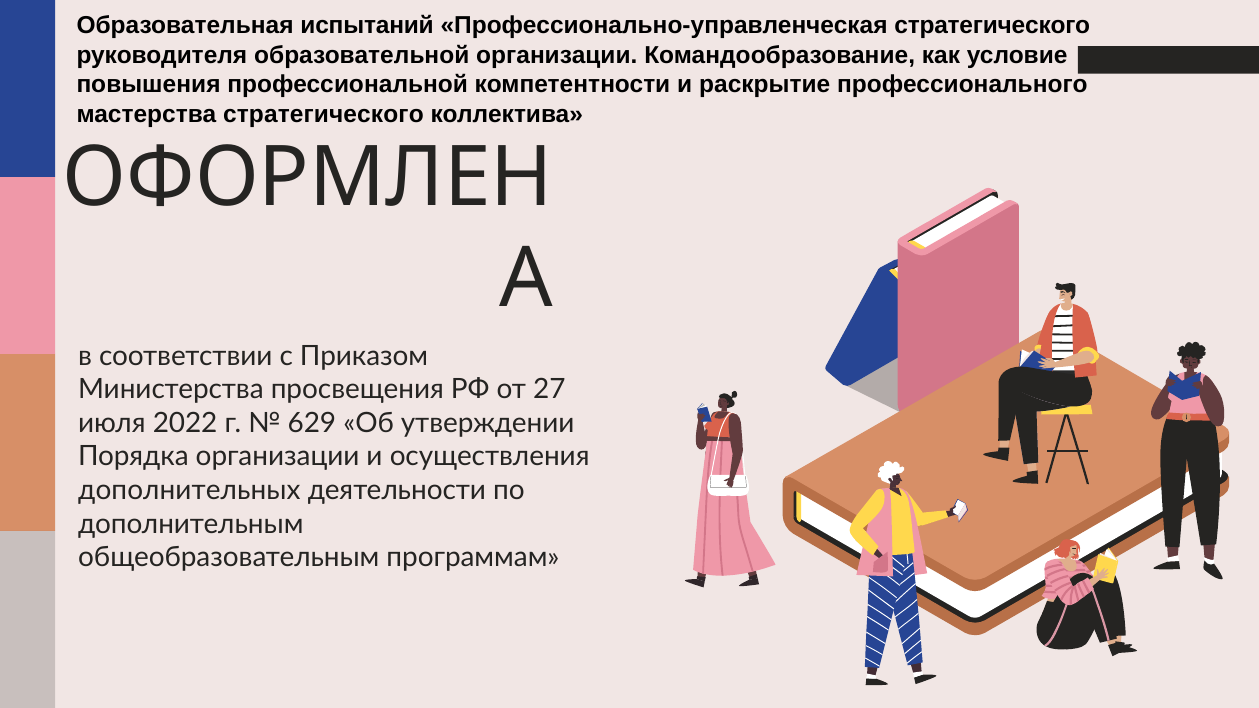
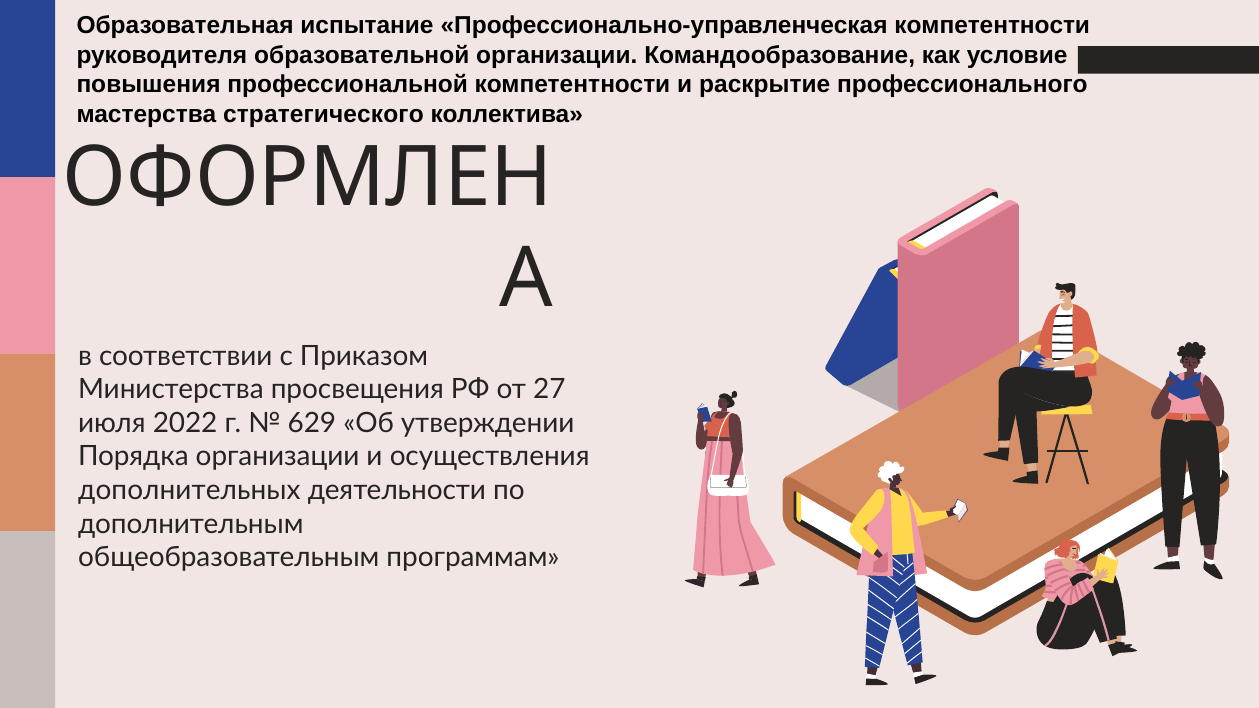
испытаний: испытаний -> испытание (367, 26)
Профессионально-управленческая стратегического: стратегического -> компетентности (992, 26)
